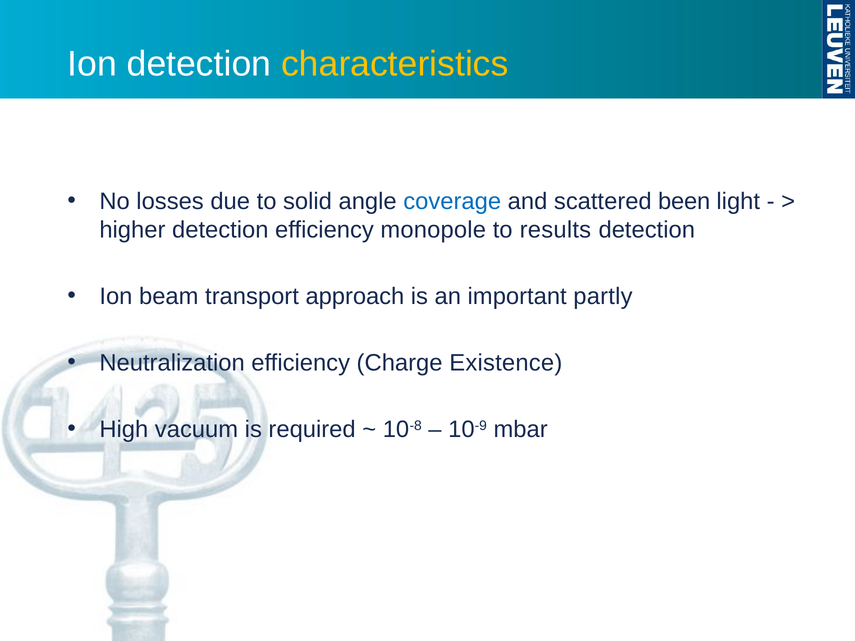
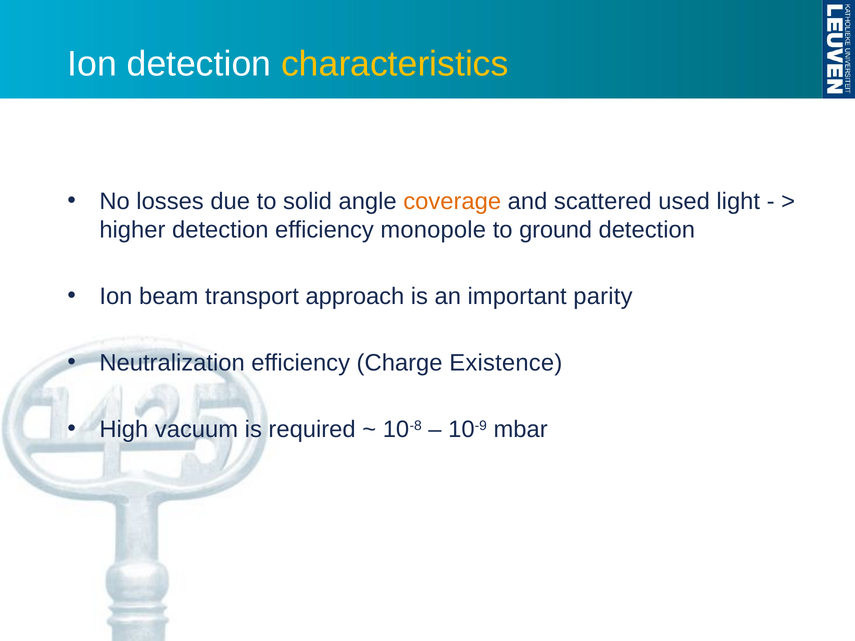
coverage colour: blue -> orange (452, 201)
been: been -> used (684, 201)
results: results -> ground (556, 230)
partly: partly -> parity (603, 296)
